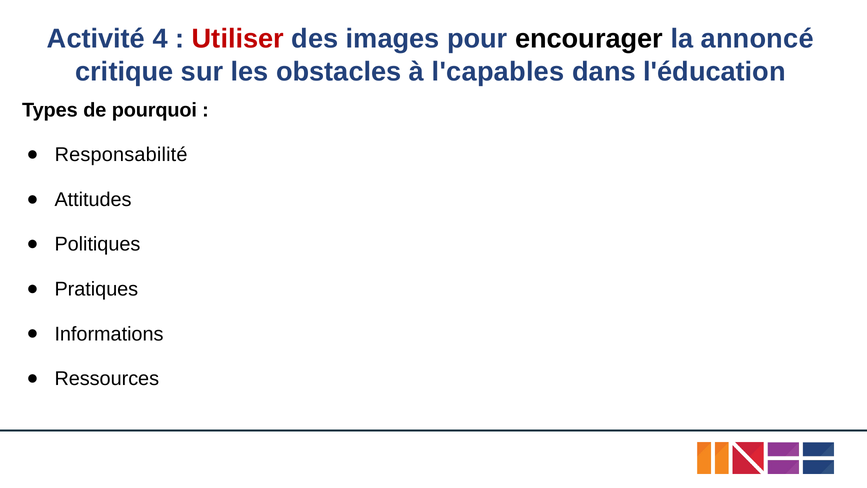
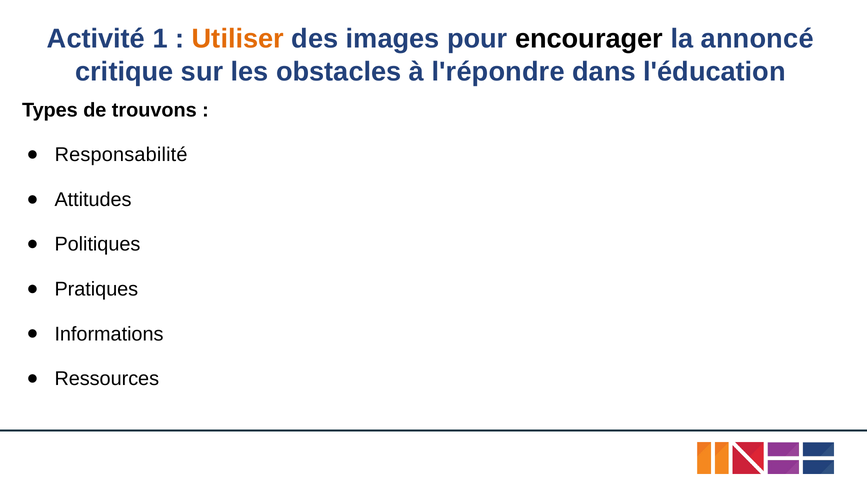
4: 4 -> 1 (160, 39)
Utiliser colour: red -> orange (238, 39)
l'capables: l'capables -> l'répondre (498, 71)
pourquoi: pourquoi -> trouvons (154, 110)
